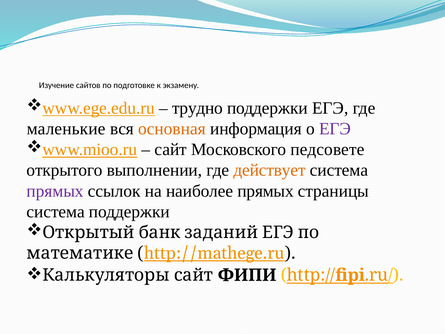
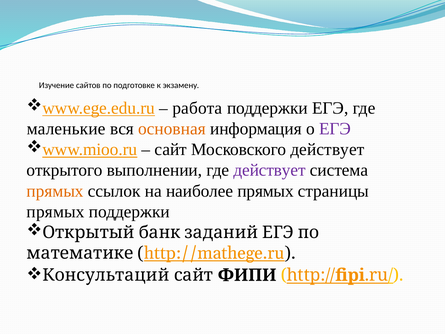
трудно: трудно -> работа (197, 108)
Московского педсовете: педсовете -> действует (327, 149)
действует colour: orange -> purple (270, 170)
прямых colour: purple -> orange (55, 191)
система: система -> прямых (56, 212)
Калькуляторы: Калькуляторы -> Консультаций (106, 275)
